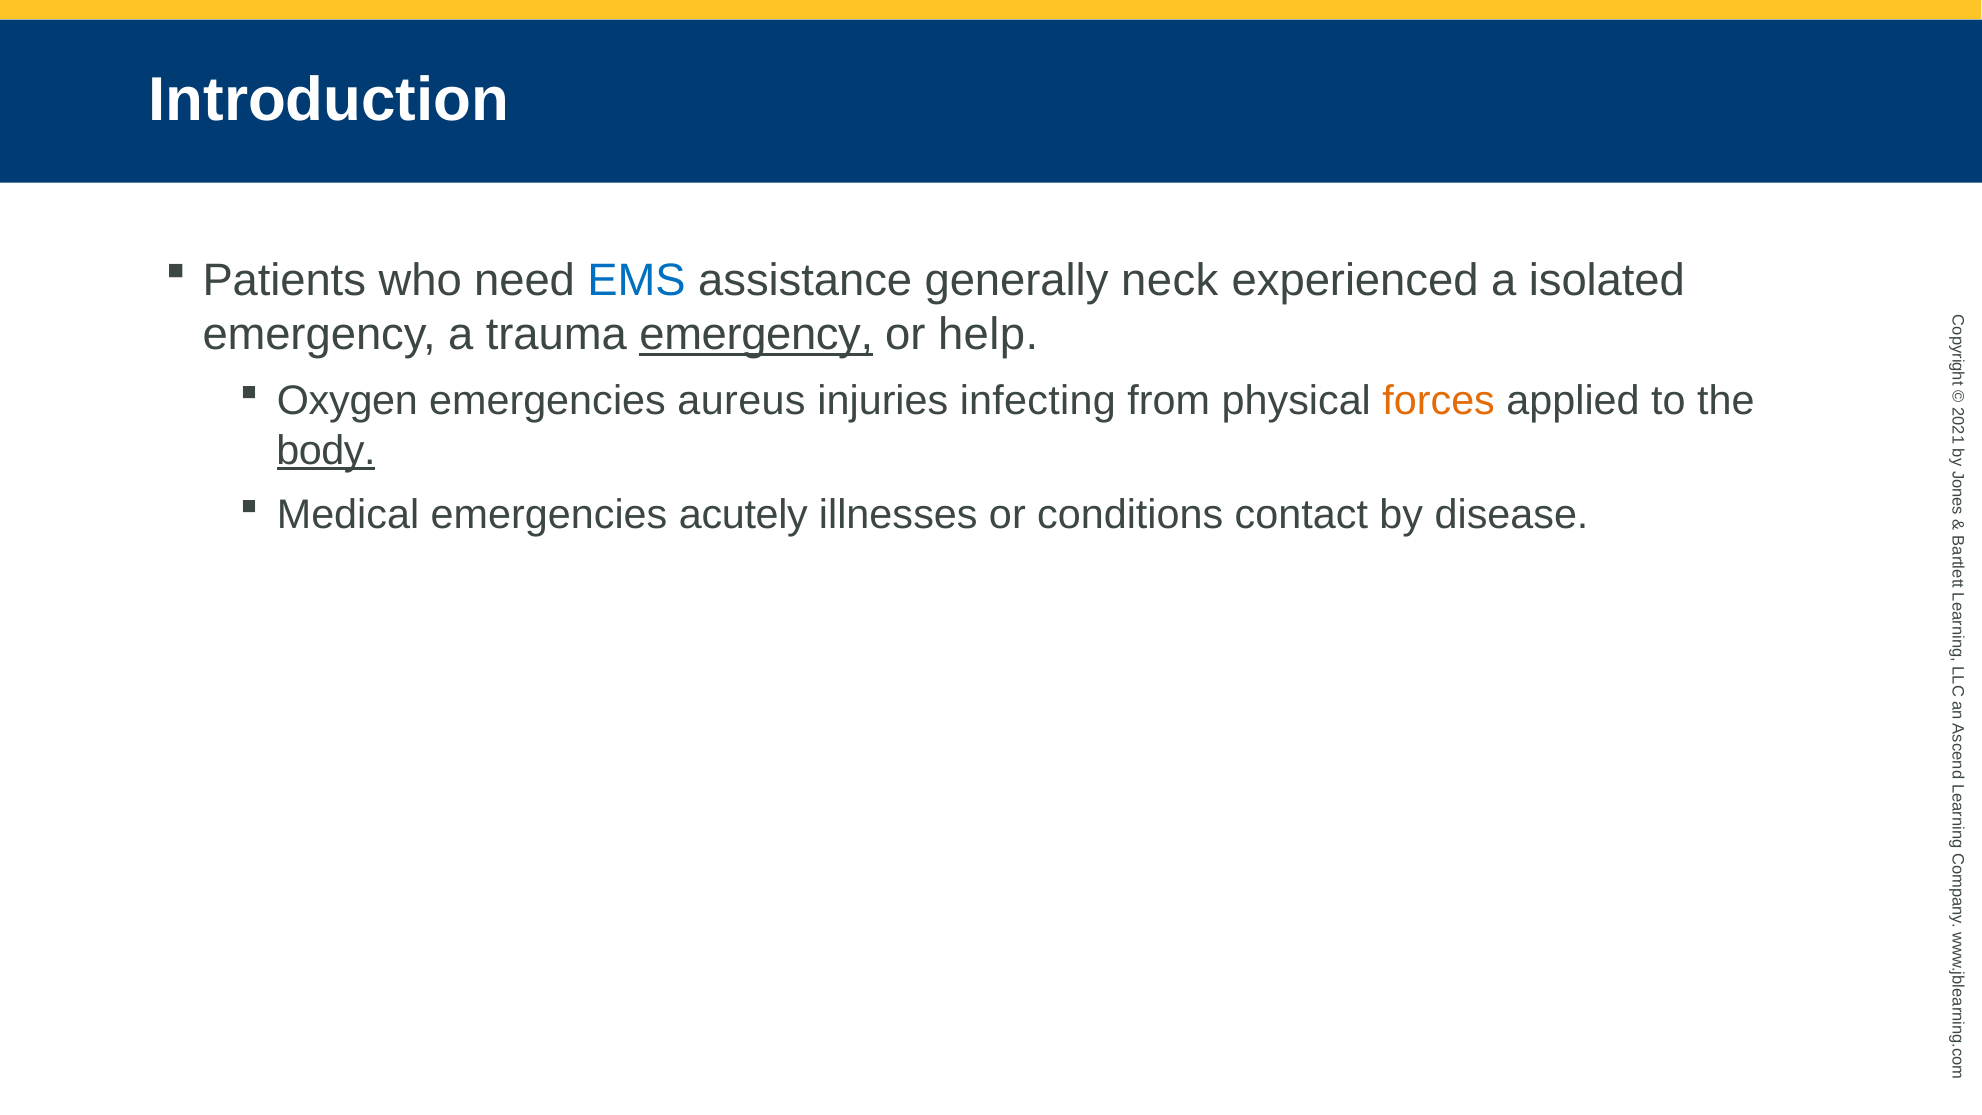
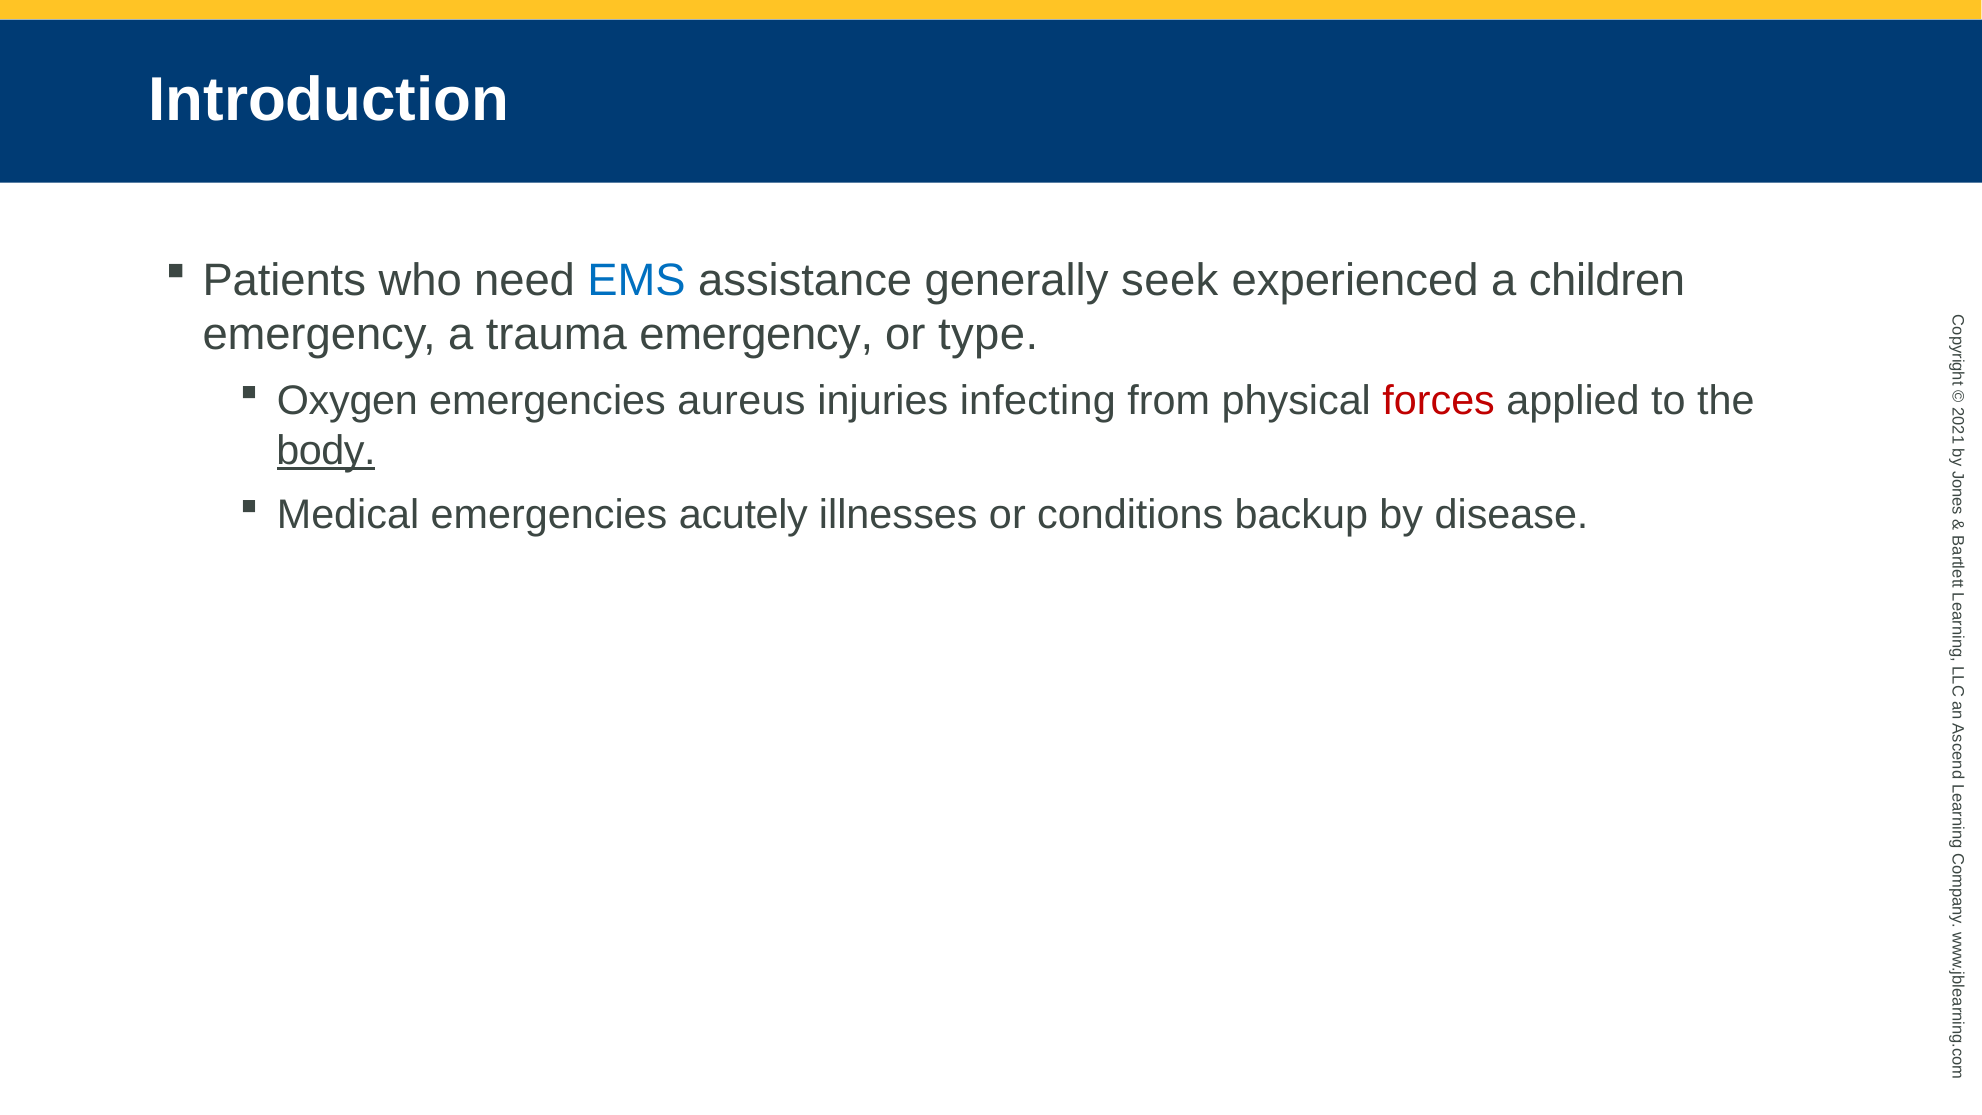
neck: neck -> seek (1170, 280)
isolated: isolated -> children (1607, 280)
emergency underline: present -> none (756, 335)
help: help -> type (988, 335)
forces colour: orange -> red (1439, 401)
contact: contact -> backup (1301, 514)
